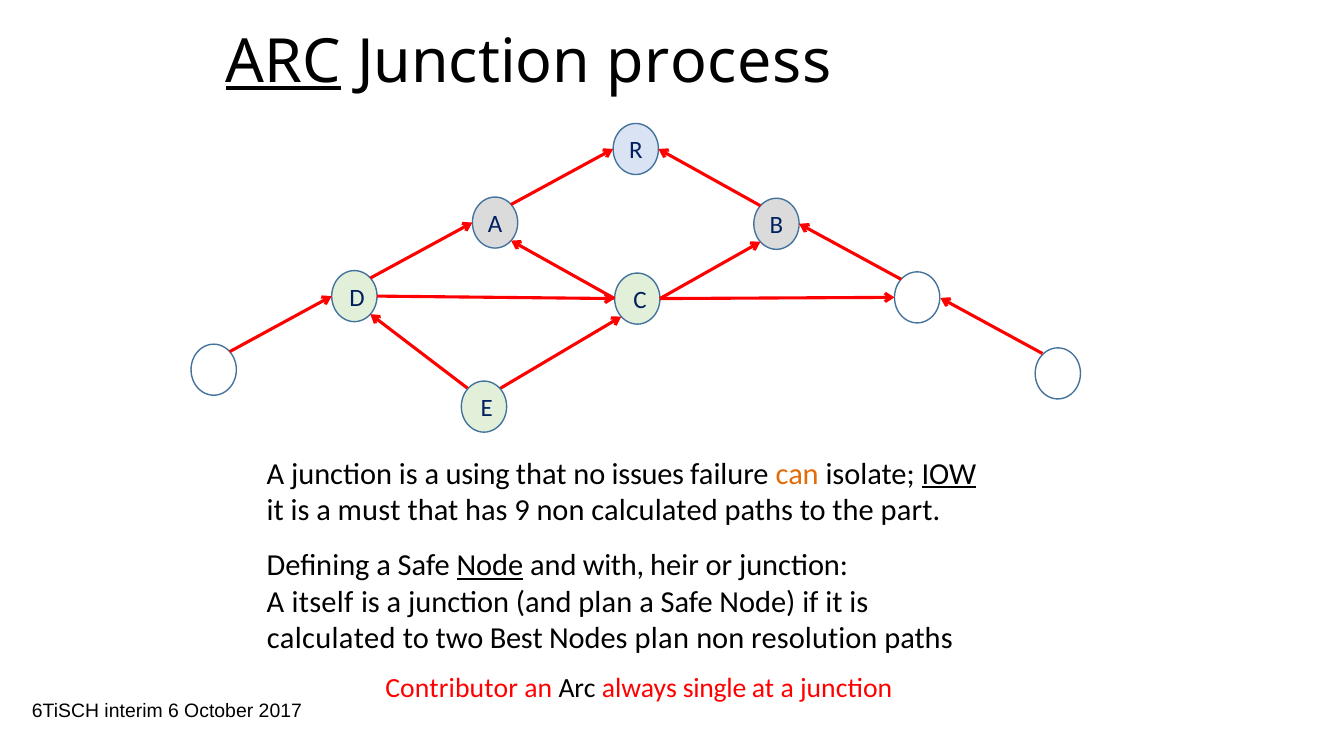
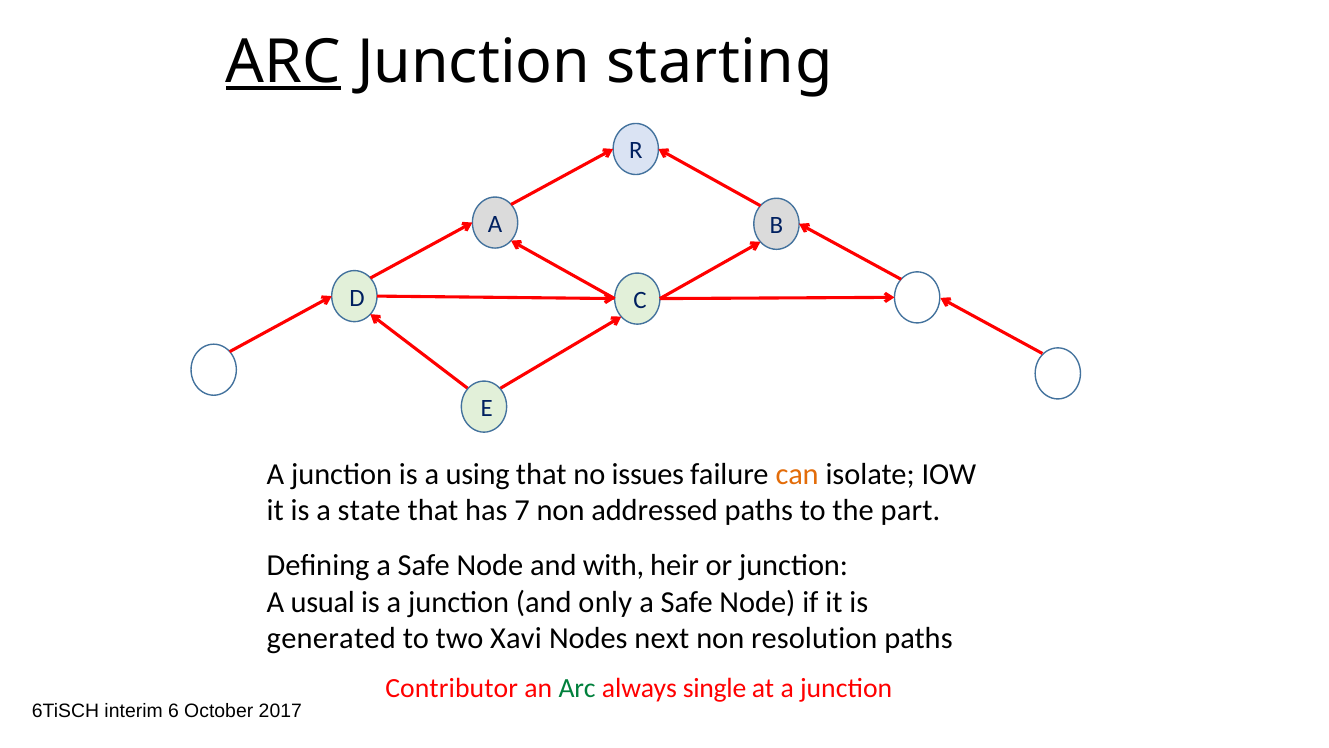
process: process -> starting (719, 62)
IOW underline: present -> none (949, 474)
must: must -> state (369, 510)
9: 9 -> 7 (522, 510)
non calculated: calculated -> addressed (655, 510)
Node underline: present -> none (490, 565)
itself: itself -> usual (323, 602)
and plan: plan -> only (605, 602)
calculated: calculated -> generated (331, 638)
Best: Best -> Xavi (516, 638)
Nodes plan: plan -> next (662, 638)
Arc colour: black -> green (577, 688)
